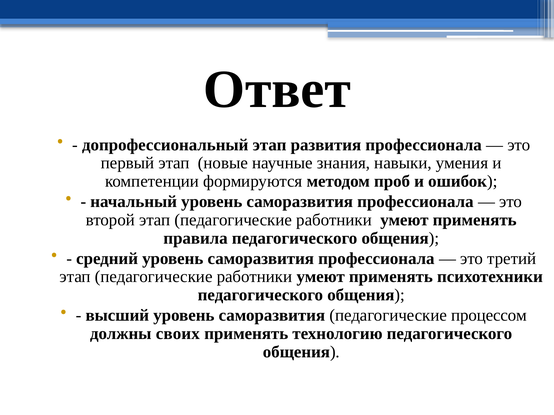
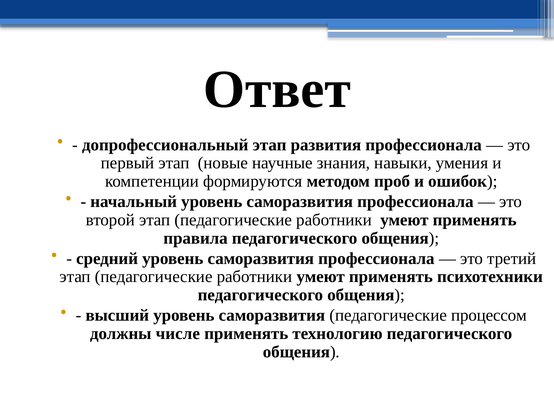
своих: своих -> числе (178, 334)
